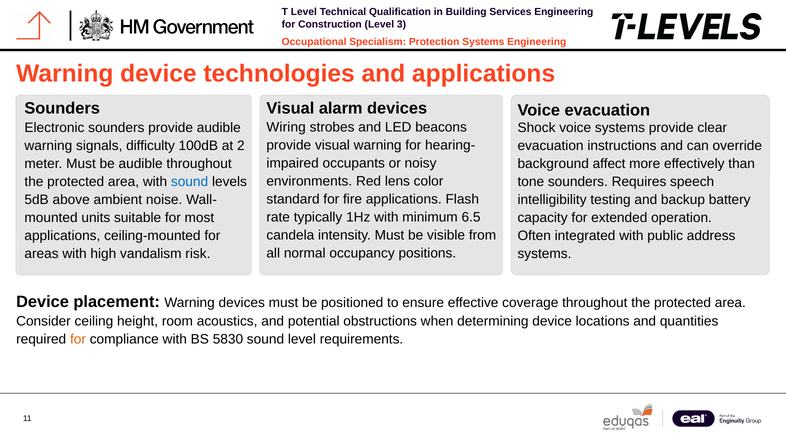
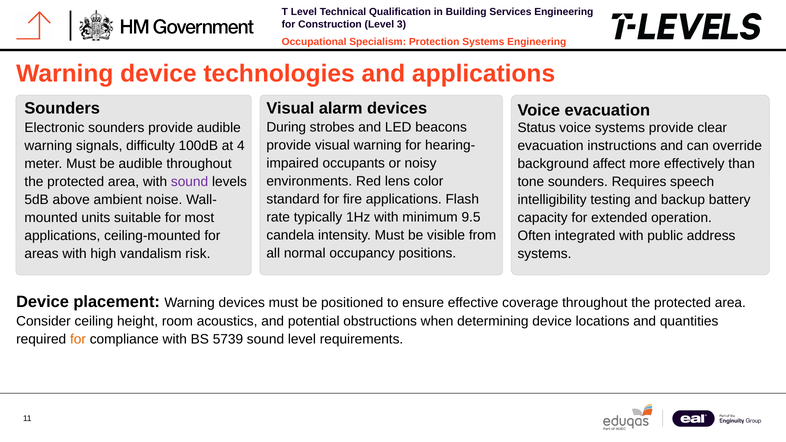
Wiring: Wiring -> During (286, 127)
Shock: Shock -> Status (537, 128)
2: 2 -> 4 (241, 146)
sound colour: blue -> purple (190, 182)
6.5: 6.5 -> 9.5 (471, 217)
5830: 5830 -> 5739 (228, 339)
